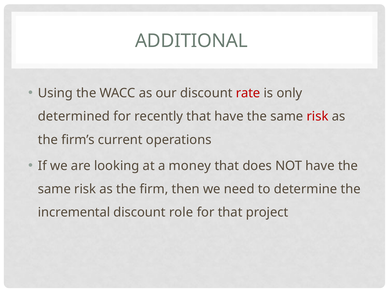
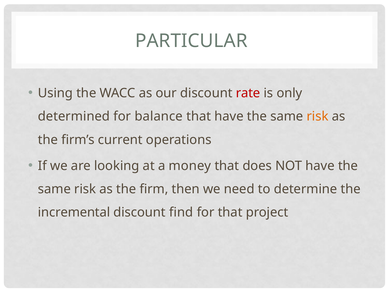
ADDITIONAL: ADDITIONAL -> PARTICULAR (191, 41)
recently: recently -> balance (159, 116)
risk colour: red -> orange (318, 116)
role: role -> find (181, 212)
